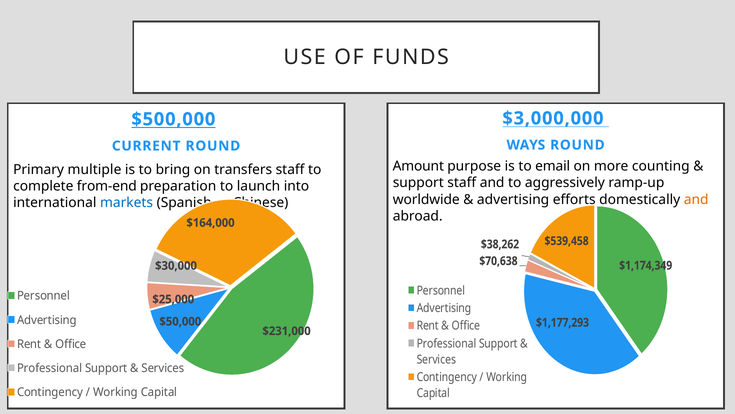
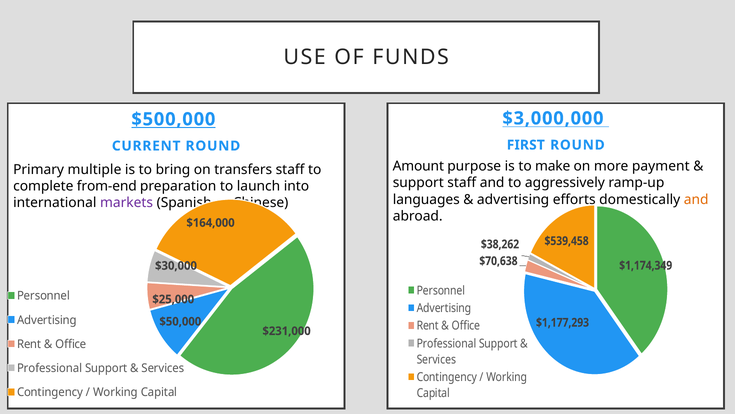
WAYS: WAYS -> FIRST (526, 145)
email: email -> make (553, 166)
counting: counting -> payment (661, 166)
worldwide: worldwide -> languages (426, 199)
markets colour: blue -> purple (127, 203)
